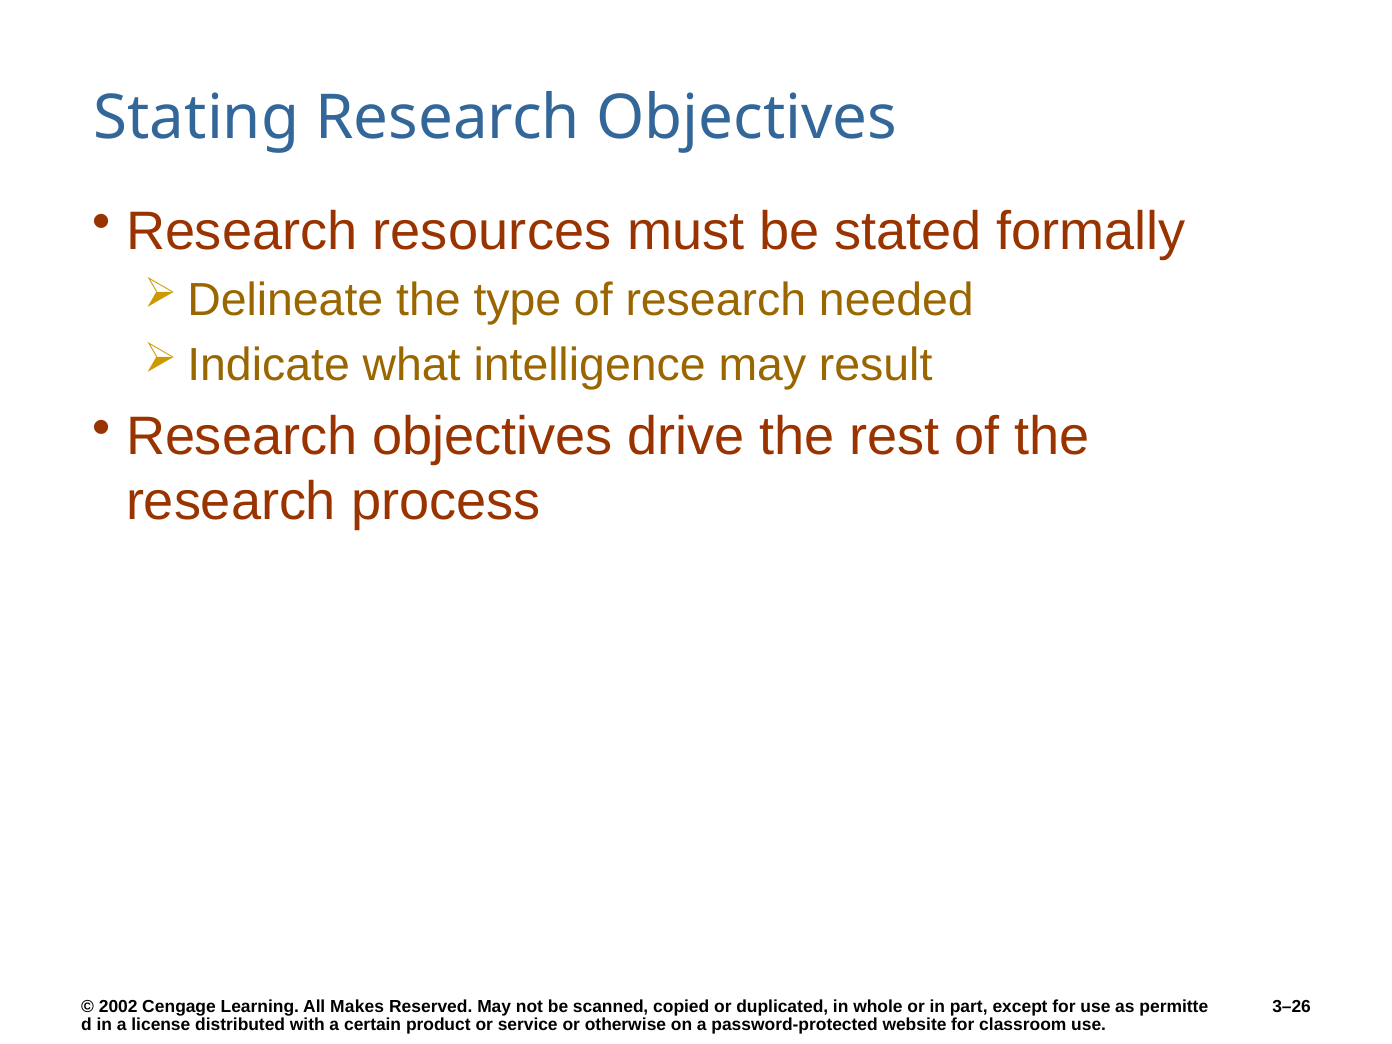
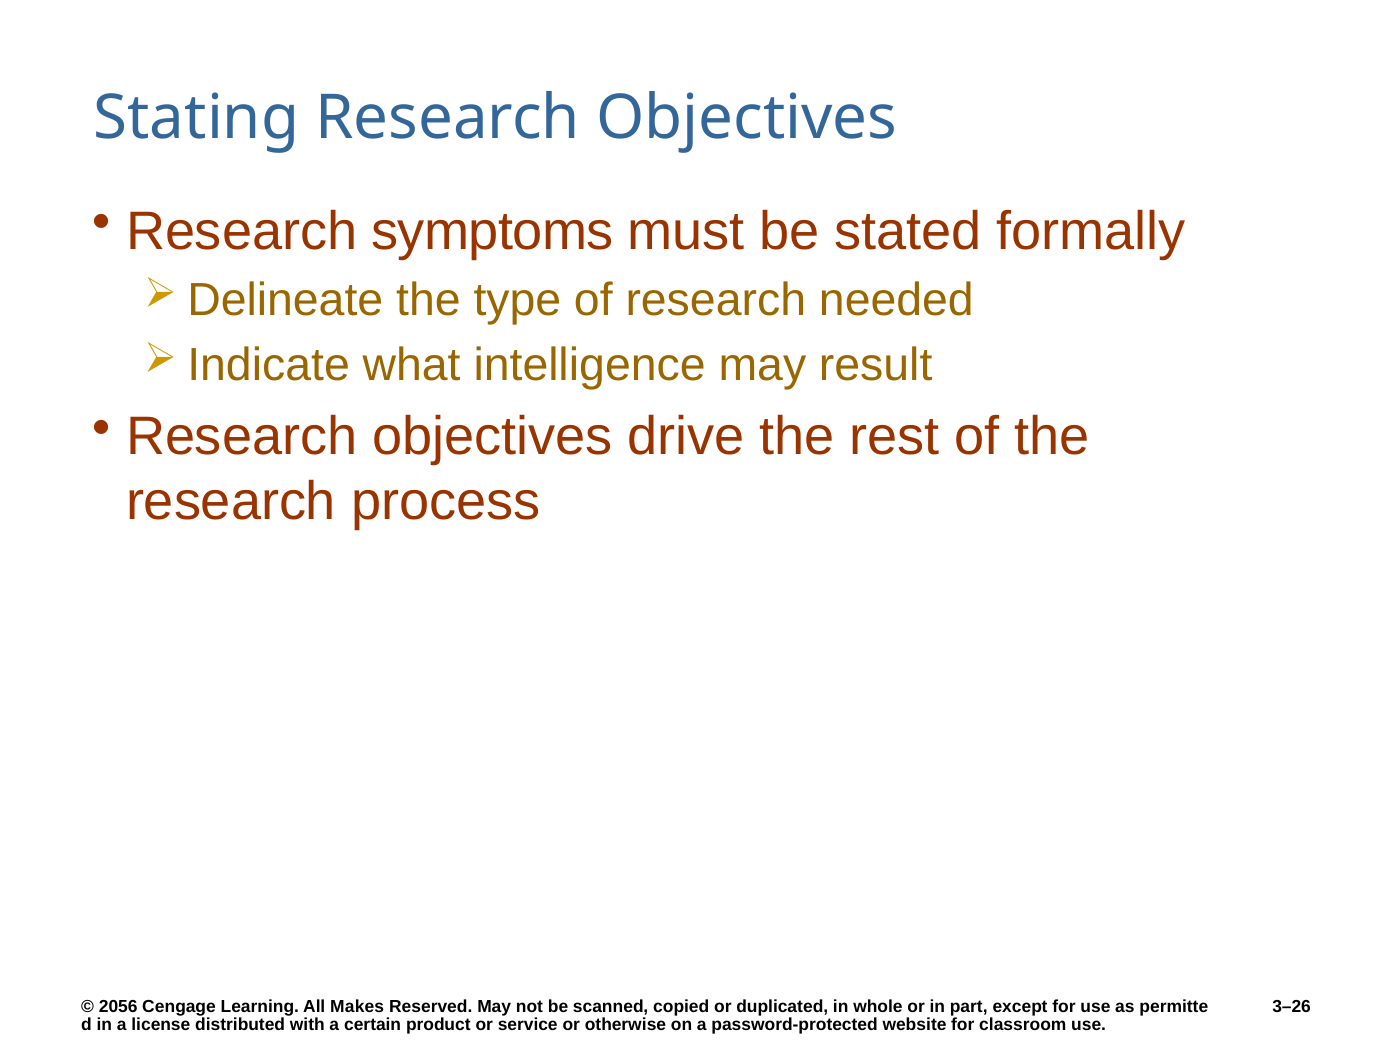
resources: resources -> symptoms (492, 231)
2002: 2002 -> 2056 (118, 1007)
